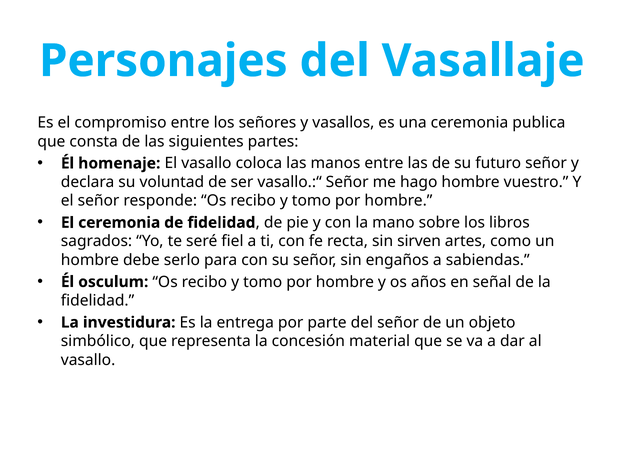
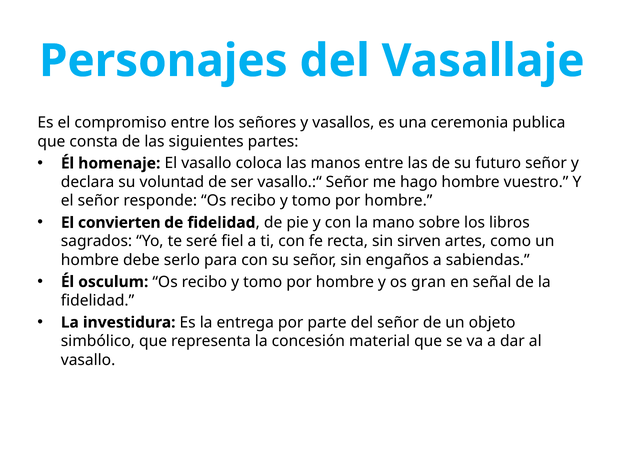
El ceremonia: ceremonia -> convierten (119, 223)
años: años -> gran (429, 282)
